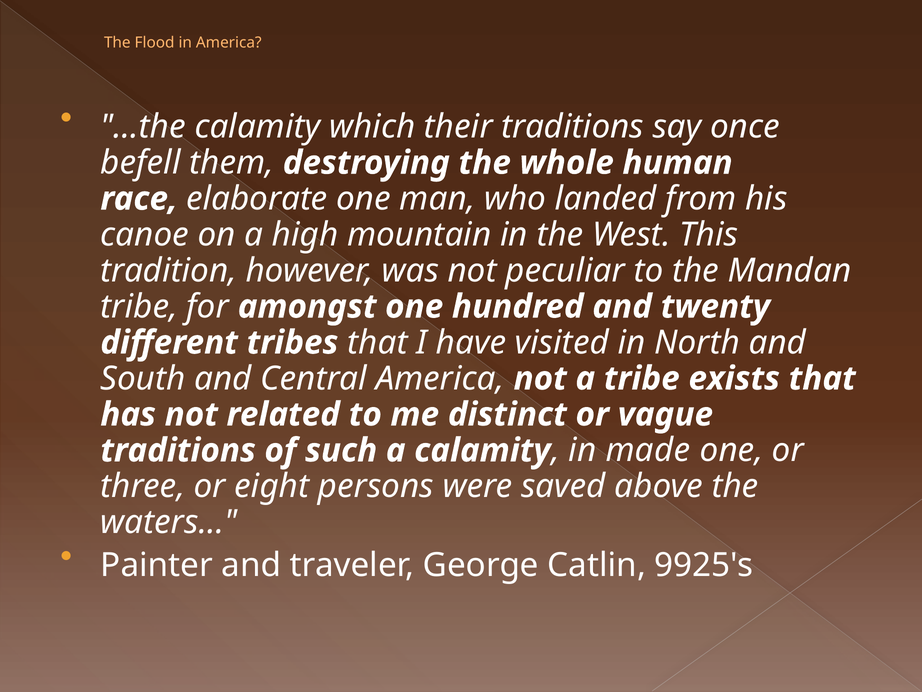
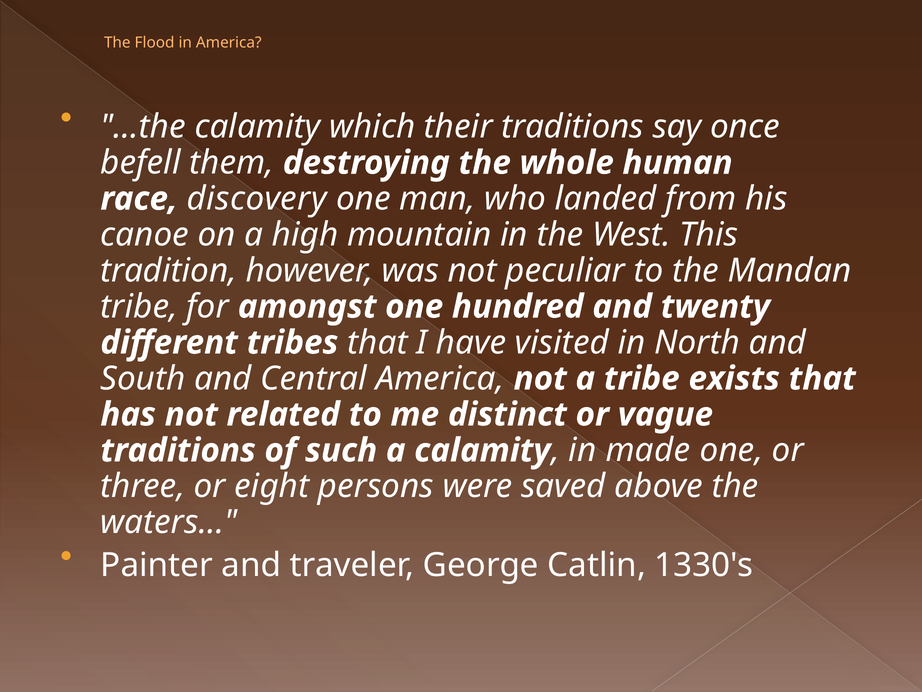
elaborate: elaborate -> discovery (257, 199)
9925's: 9925's -> 1330's (704, 565)
